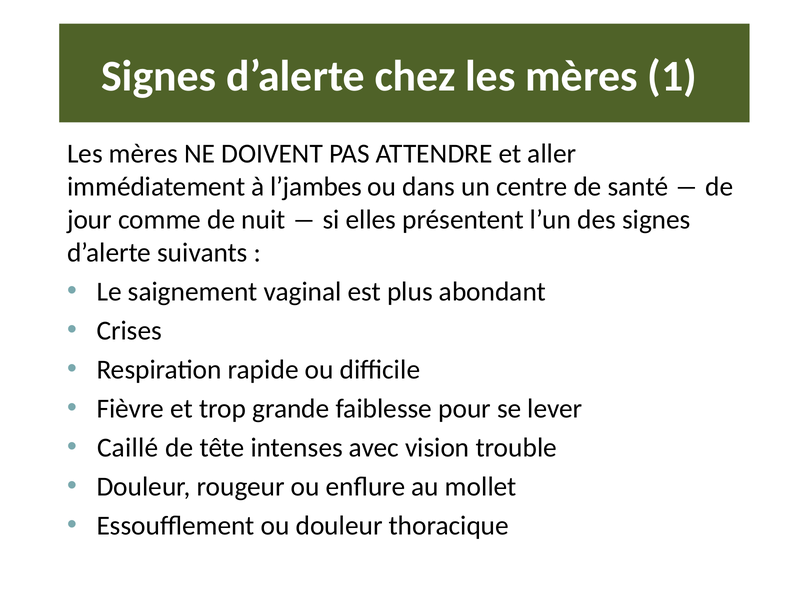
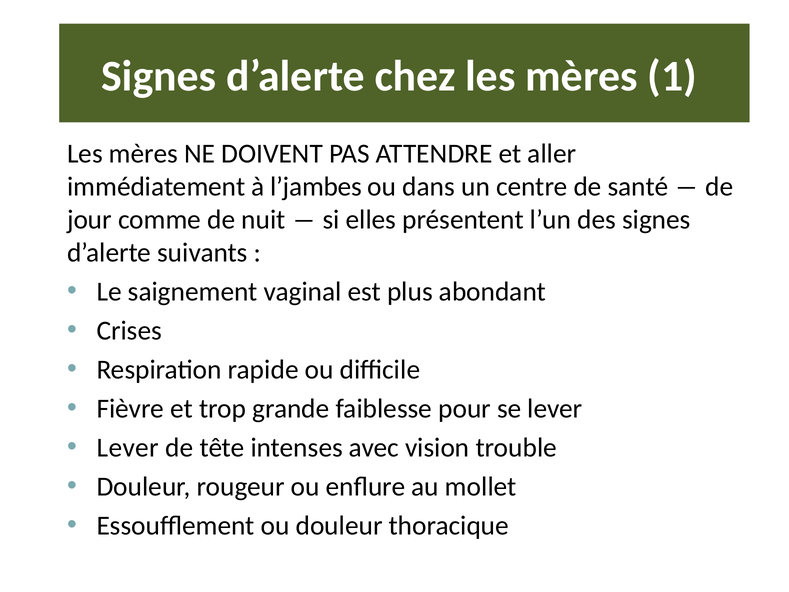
Caillé: Caillé -> Lever (128, 447)
